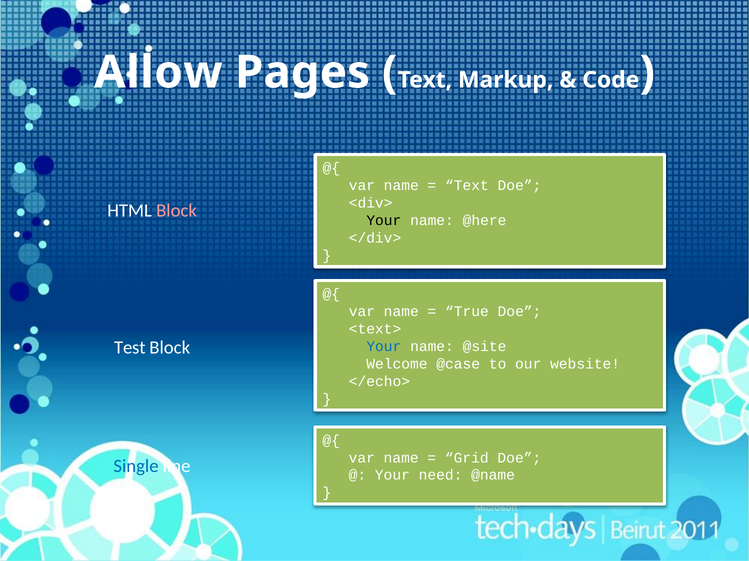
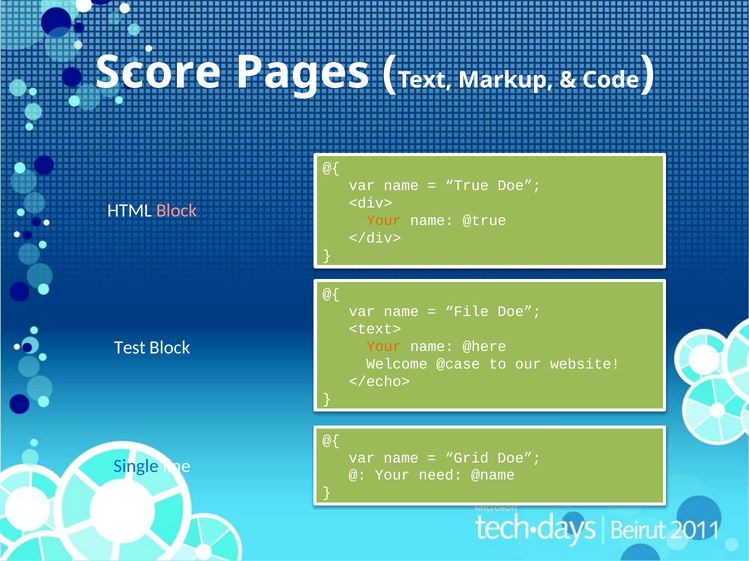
Allow: Allow -> Score (158, 73)
Text: Text -> True (467, 186)
Your colour: black -> orange (384, 221)
@here: @here -> @true (485, 221)
True: True -> File (467, 312)
Your colour: blue -> orange (384, 347)
@site: @site -> @here (485, 347)
